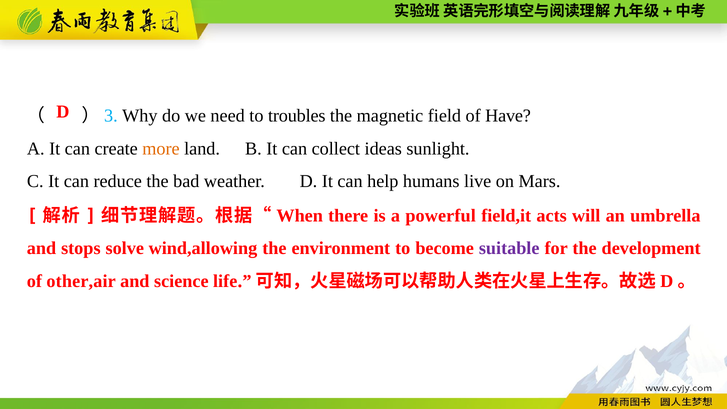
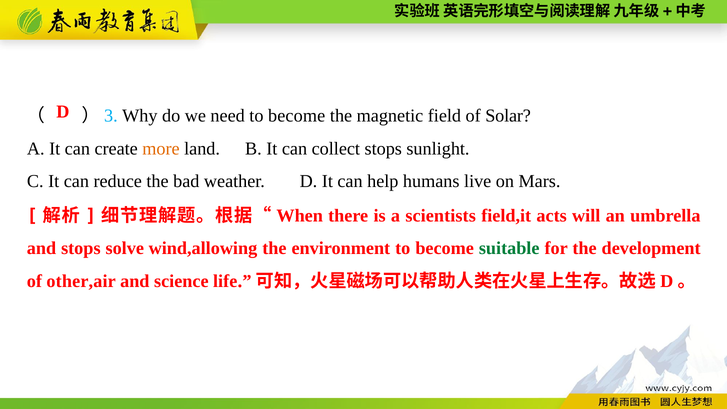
need to troubles: troubles -> become (297, 116)
Have: Have -> Solar (508, 116)
collect ideas: ideas -> stops (383, 149)
powerful: powerful -> scientists (441, 216)
suitable colour: purple -> green (509, 248)
